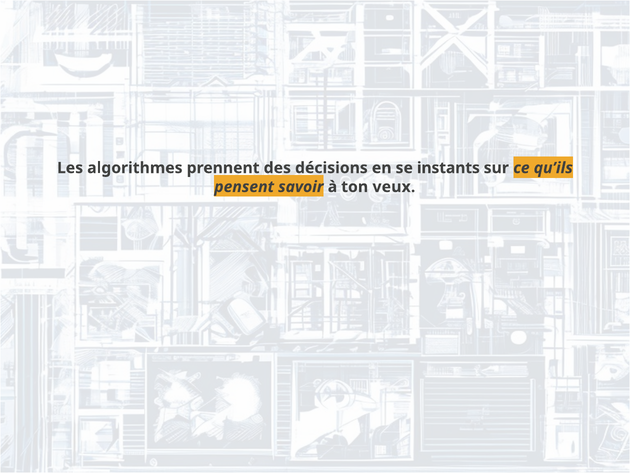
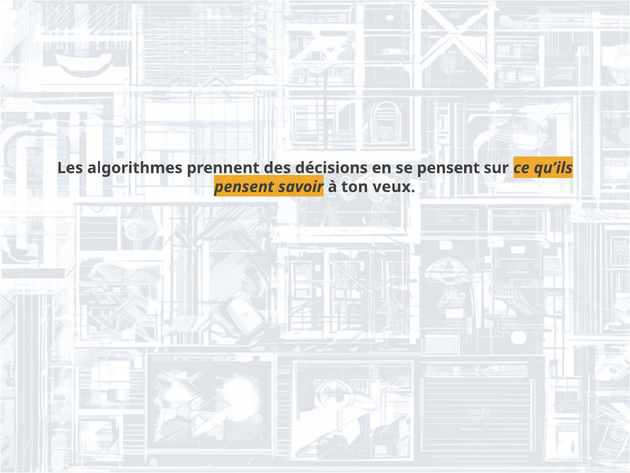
se instants: instants -> pensent (448, 168)
